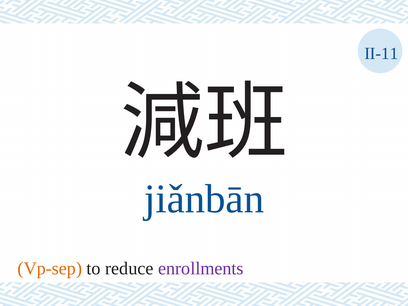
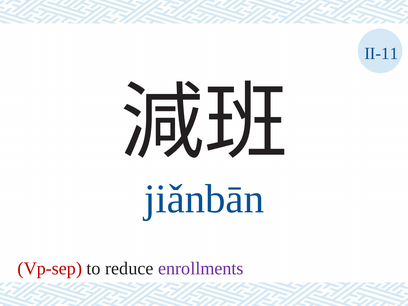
Vp-sep colour: orange -> red (50, 268)
